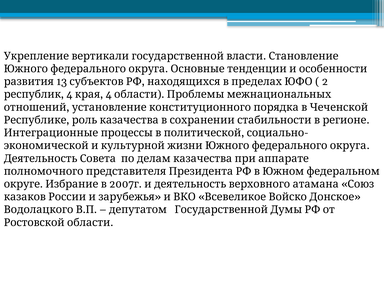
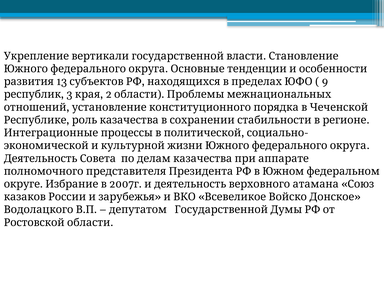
2: 2 -> 9 (325, 82)
4: 4 -> 3 (69, 94)
4: 4 -> 2 (109, 94)
